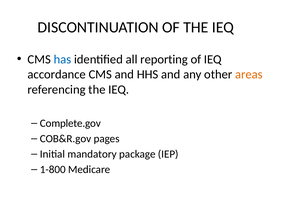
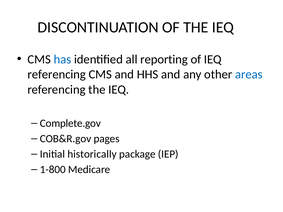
accordance: accordance -> referencing (57, 74)
areas colour: orange -> blue (249, 74)
mandatory: mandatory -> historically (92, 154)
